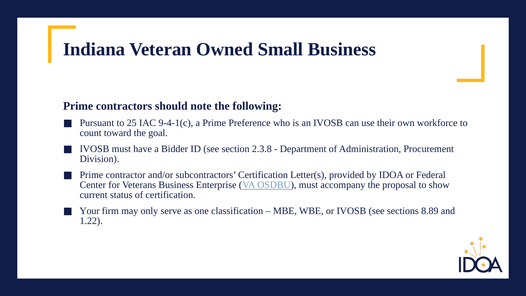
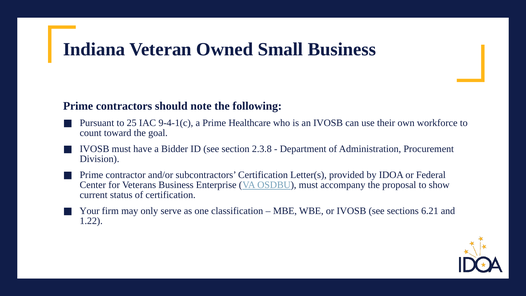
Preference: Preference -> Healthcare (250, 123)
8.89: 8.89 -> 6.21 (430, 211)
